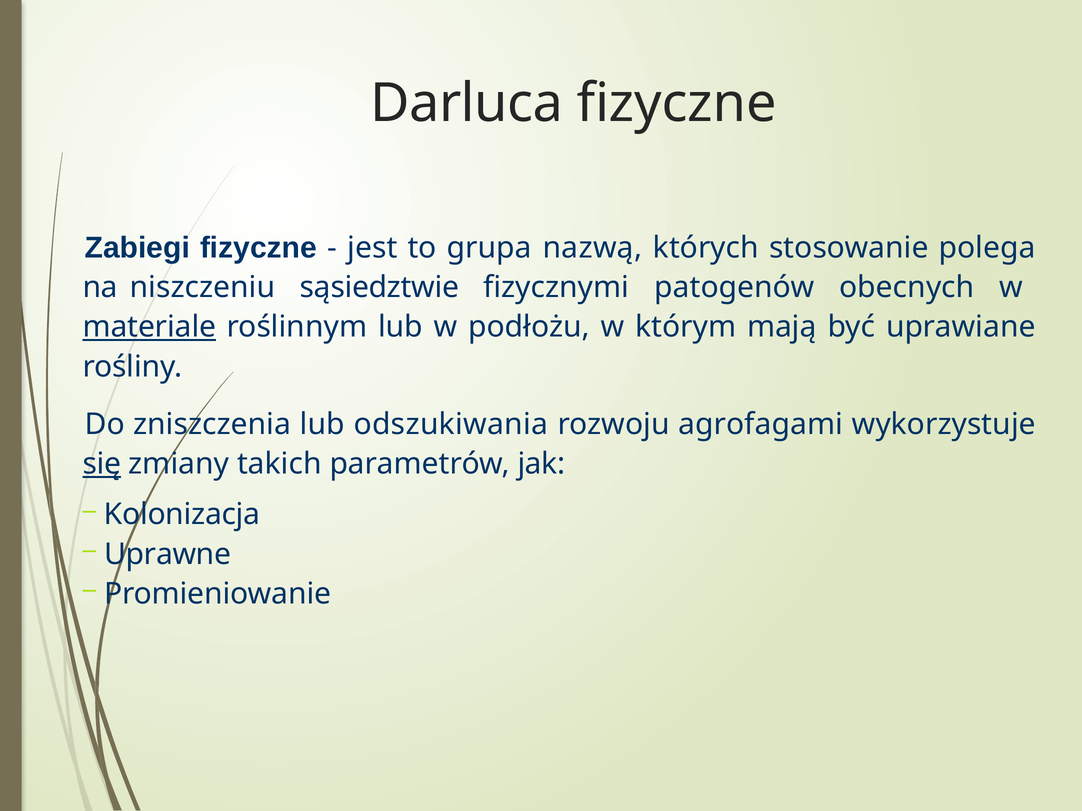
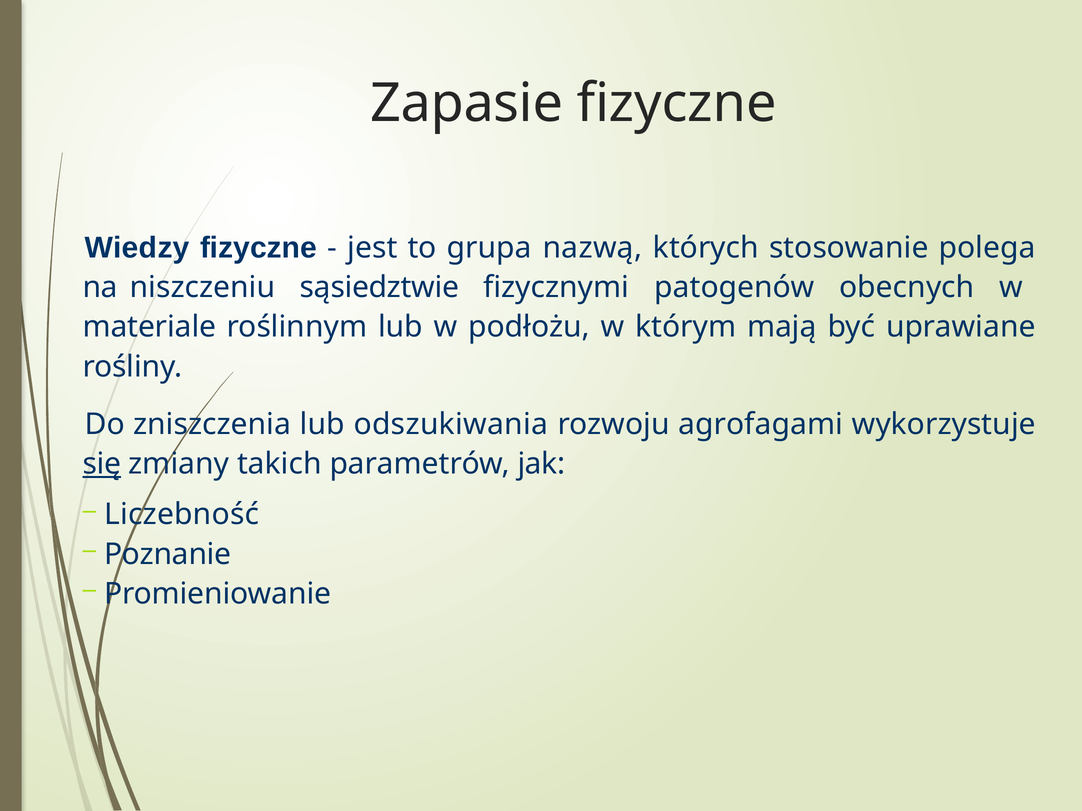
Darluca: Darluca -> Zapasie (467, 103)
Zabiegi: Zabiegi -> Wiedzy (137, 248)
materiale underline: present -> none (149, 327)
Kolonizacja: Kolonizacja -> Liczebność (182, 515)
Uprawne: Uprawne -> Poznanie (168, 555)
